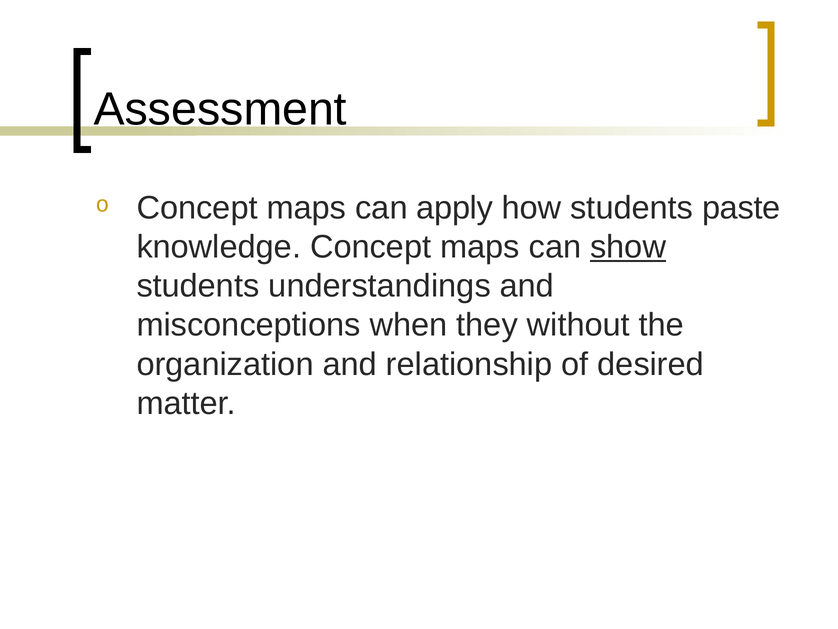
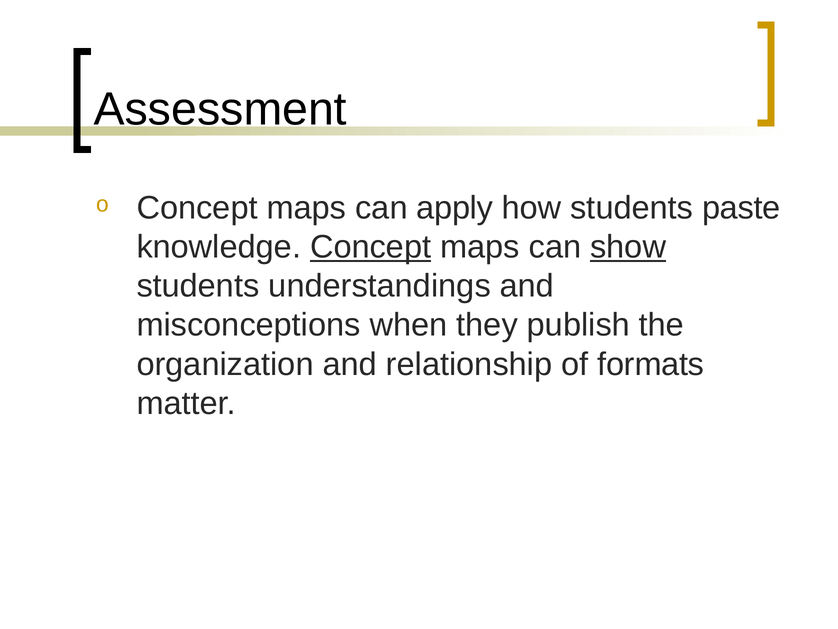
Concept underline: none -> present (371, 247)
without: without -> publish (578, 325)
desired: desired -> formats (651, 364)
